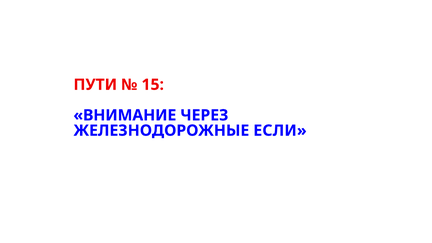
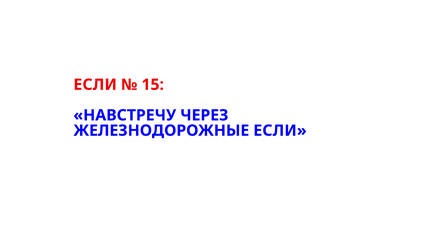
ПУТИ: ПУТИ -> ЕСЛИ (95, 85)
ВНИМАНИЕ: ВНИМАНИЕ -> НАВСТРЕЧУ (125, 115)
